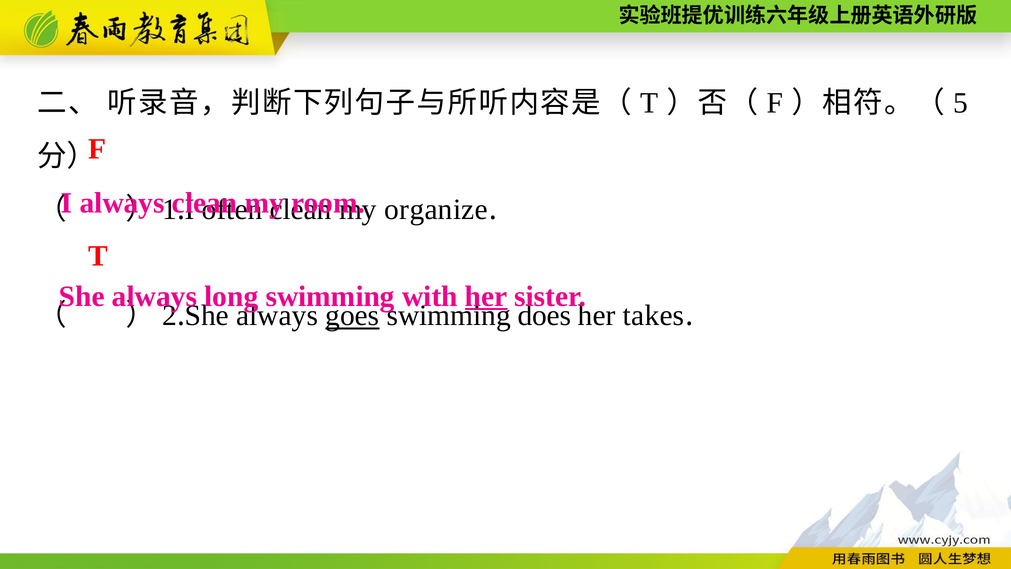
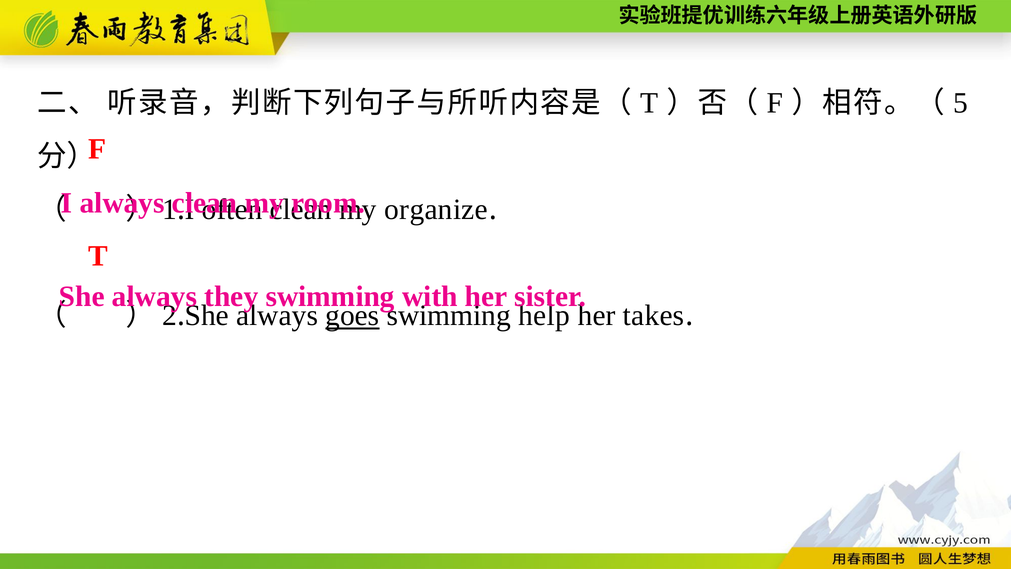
long: long -> they (231, 296)
her underline: present -> none (486, 296)
does: does -> help (544, 316)
